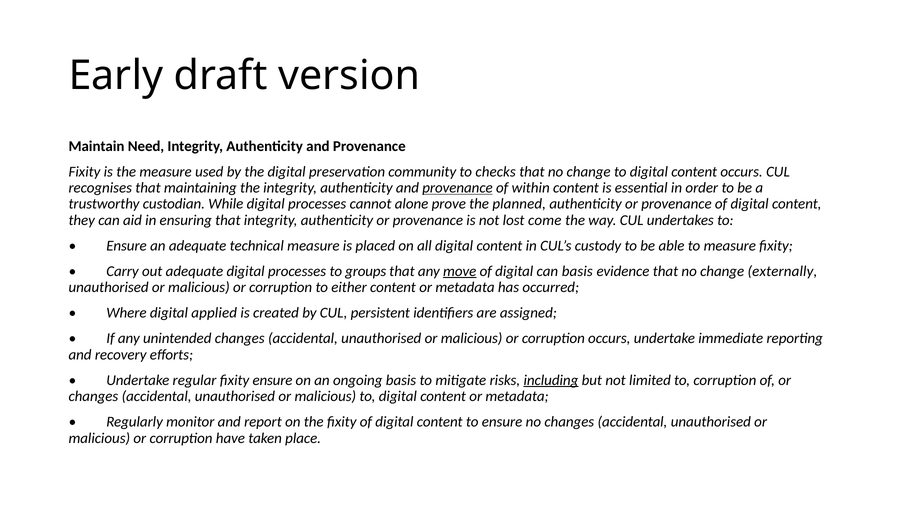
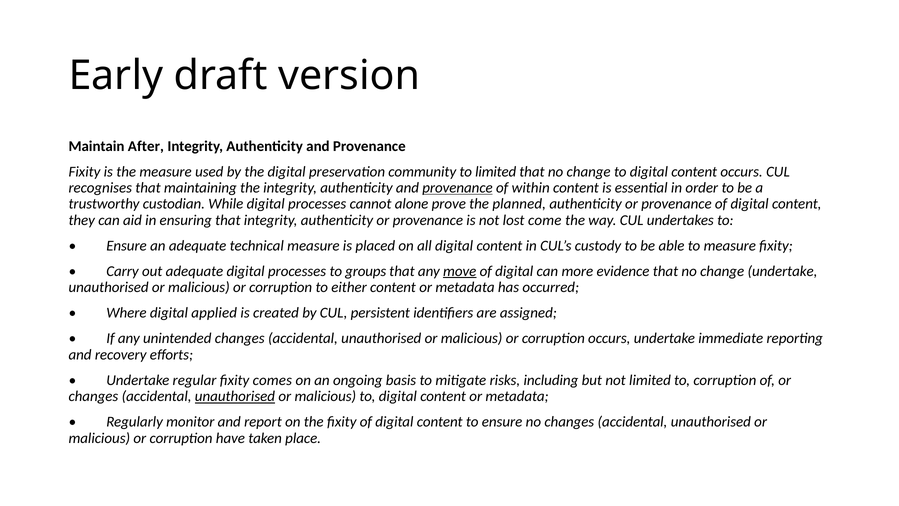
Need: Need -> After (146, 146)
to checks: checks -> limited (496, 172)
can basis: basis -> more (577, 271)
change externally: externally -> undertake (782, 271)
fixity ensure: ensure -> comes (272, 380)
including underline: present -> none (551, 380)
unauthorised underline: none -> present (235, 396)
